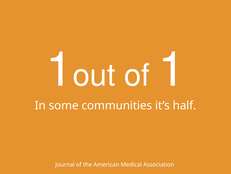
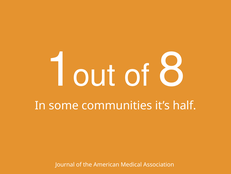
of 1: 1 -> 8 (172, 70)
